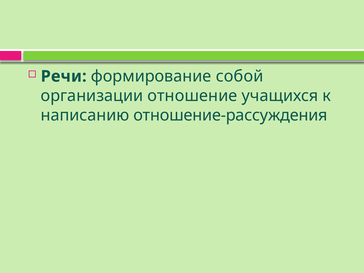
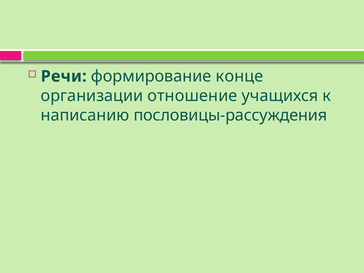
собой: собой -> конце (240, 76)
отношение-рассуждения: отношение-рассуждения -> пословицы-рассуждения (230, 115)
